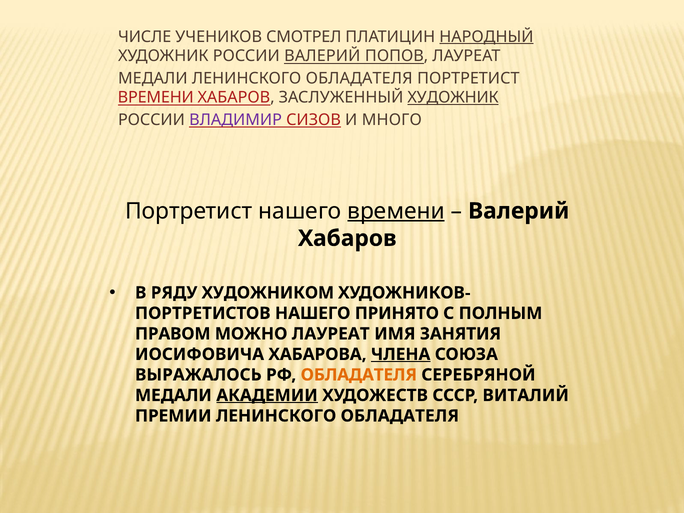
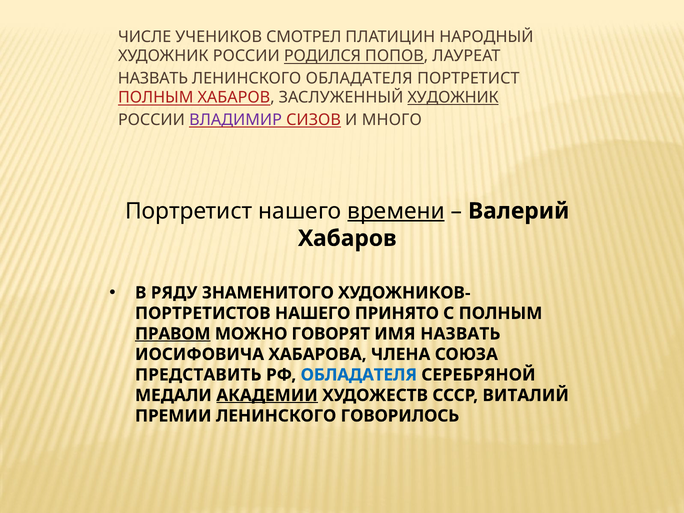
НАРОДНЫЙ underline: present -> none (486, 37)
РОССИИ ВАЛЕРИЙ: ВАЛЕРИЙ -> РОДИЛСЯ (323, 56)
МЕДАЛИ: МЕДАЛИ -> НАЗВАТЬ (153, 78)
ВРЕМЕНИ: ВРЕМЕНИ -> ПОЛНЫМ (156, 98)
ХУДОЖНИКОМ: ХУДОЖНИКОМ -> ЗНАМЕНИТОГО (268, 293)
ПРАВОМ underline: none -> present (173, 334)
МОЖНО ЛАУРЕАТ: ЛАУРЕАТ -> ГОВОРЯТ (331, 334)
ИМЯ ЗАНЯТИЯ: ЗАНЯТИЯ -> НАЗВАТЬ (460, 334)
ЧЛЕНА underline: present -> none (401, 354)
ВЫРАЖАЛОСЬ: ВЫРАЖАЛОСЬ -> ПРЕДСТАВИТЬ (198, 375)
ОБЛАДАТЕЛЯ colour: orange -> blue (359, 375)
ПРЕМИИ ЛЕНИНСКОГО ОБЛАДАТЕЛЯ: ОБЛАДАТЕЛЯ -> ГОВОРИЛОСЬ (400, 416)
